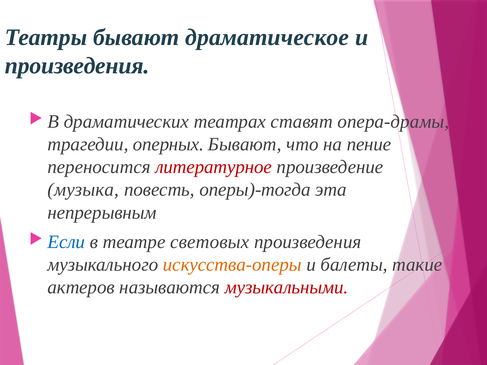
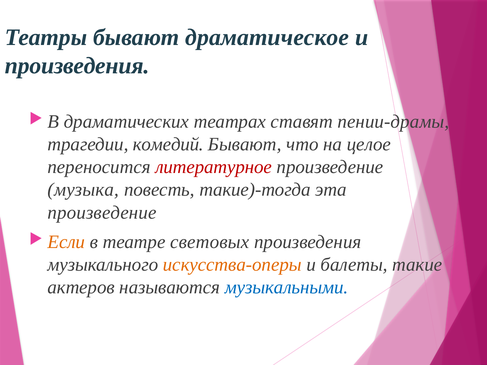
опера-драмы: опера-драмы -> пении-драмы (393, 122)
оперных: оперных -> комедий (168, 144)
пение: пение -> целое (369, 144)
оперы)-тогда: оперы)-тогда -> такие)-тогда (255, 190)
непрерывным: непрерывным -> произведение (102, 213)
Если colour: blue -> orange (66, 242)
музыкальными colour: red -> blue (287, 288)
